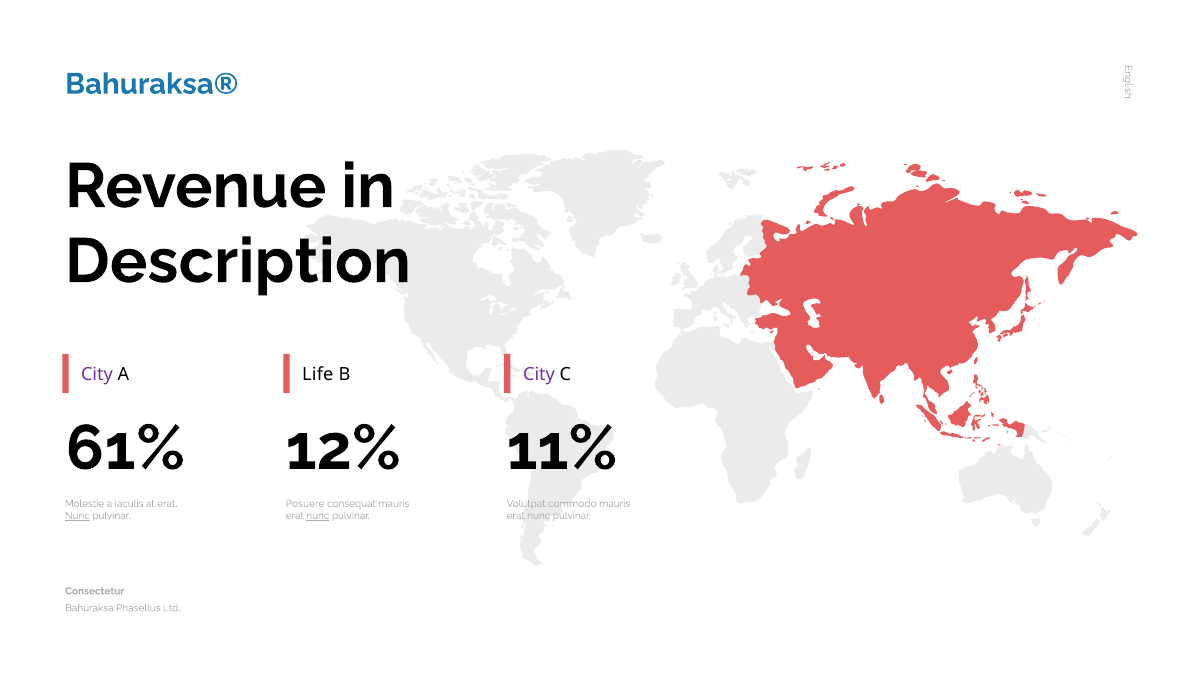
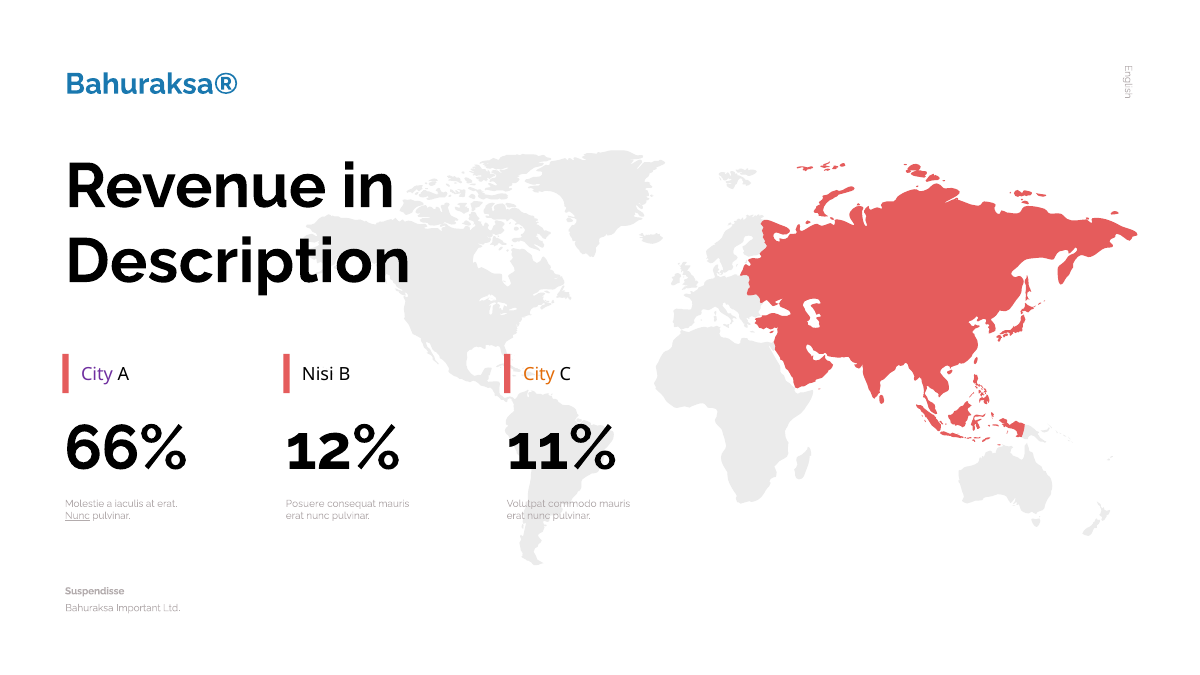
Life: Life -> Nisi (318, 375)
City colour: purple -> orange (539, 375)
61%: 61% -> 66% (126, 448)
nunc underline: present -> none (318, 516)
Consectetur: Consectetur -> Suspendisse (95, 591)
Phasellus: Phasellus -> Important (138, 608)
